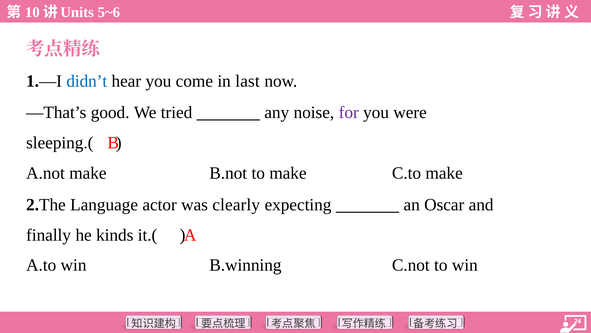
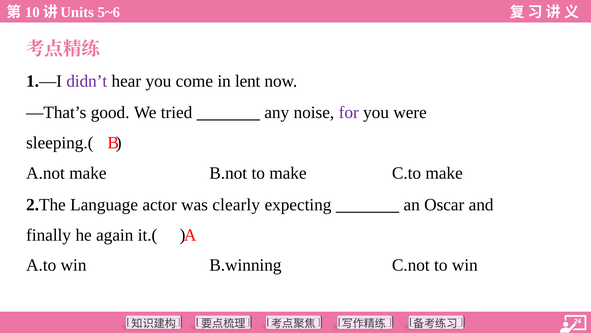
didn’t colour: blue -> purple (87, 81)
last: last -> lent (248, 81)
kinds: kinds -> again (115, 235)
